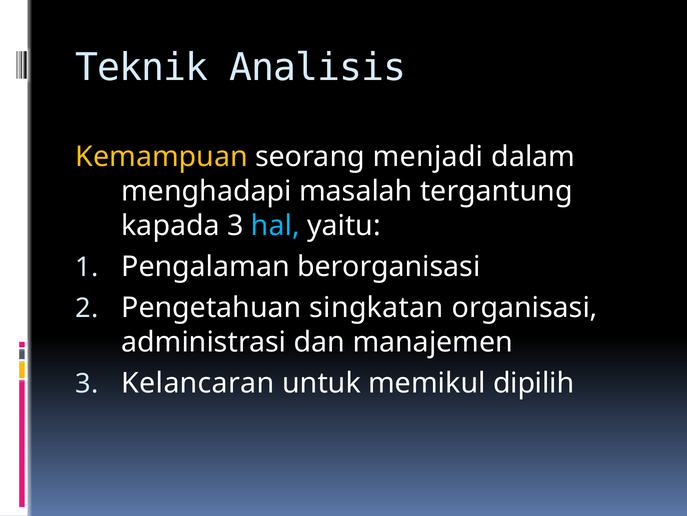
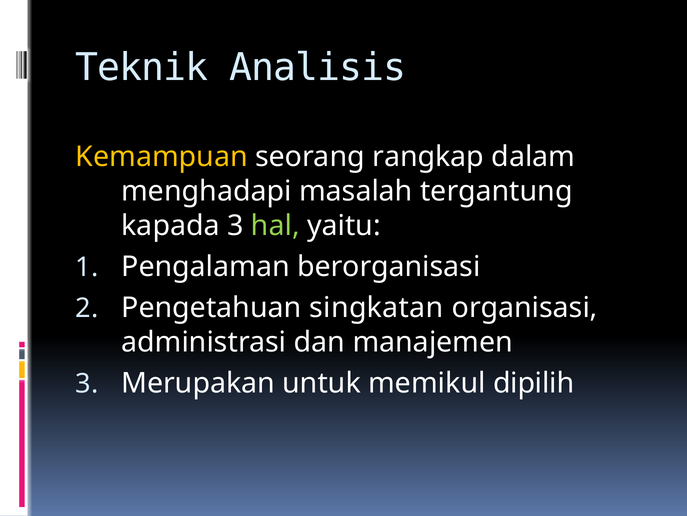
menjadi: menjadi -> rangkap (428, 157)
hal colour: light blue -> light green (275, 225)
Kelancaran: Kelancaran -> Merupakan (198, 383)
